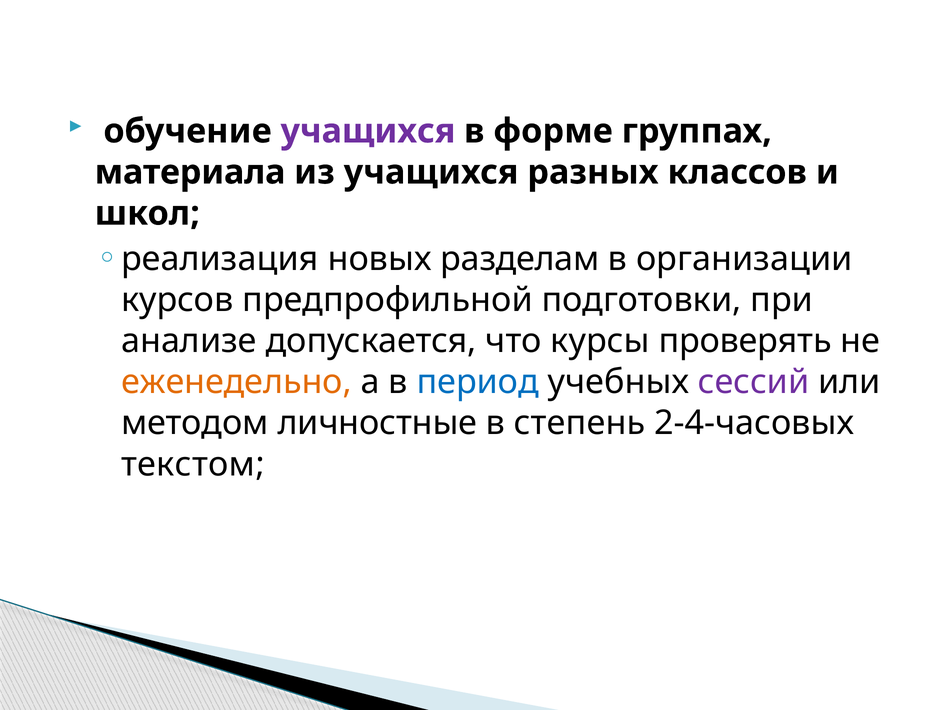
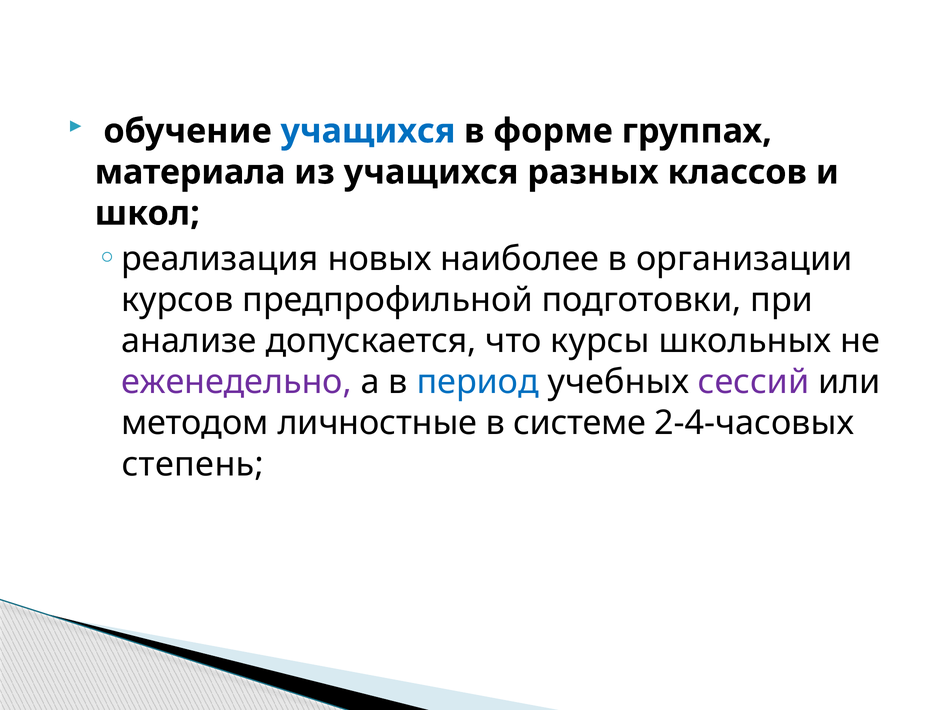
учащихся colour: purple -> blue (368, 131)
разделам: разделам -> наиболее (520, 259)
проверять: проверять -> школьных (745, 341)
еженедельно colour: orange -> purple (236, 382)
степень: степень -> системе (580, 423)
текстом: текстом -> степень (193, 464)
